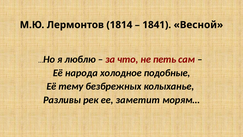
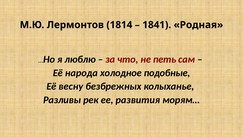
Весной: Весной -> Родная (198, 25)
тему: тему -> весну (71, 86)
заметит: заметит -> развития (138, 100)
